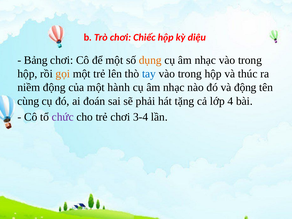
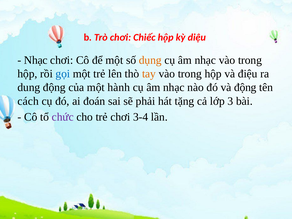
Bảng: Bảng -> Nhạc (36, 60)
gọi colour: orange -> blue (63, 74)
tay colour: blue -> orange (149, 74)
thúc: thúc -> điệu (248, 74)
niềm: niềm -> dung (29, 87)
cùng: cùng -> cách (28, 101)
4: 4 -> 3 (230, 101)
